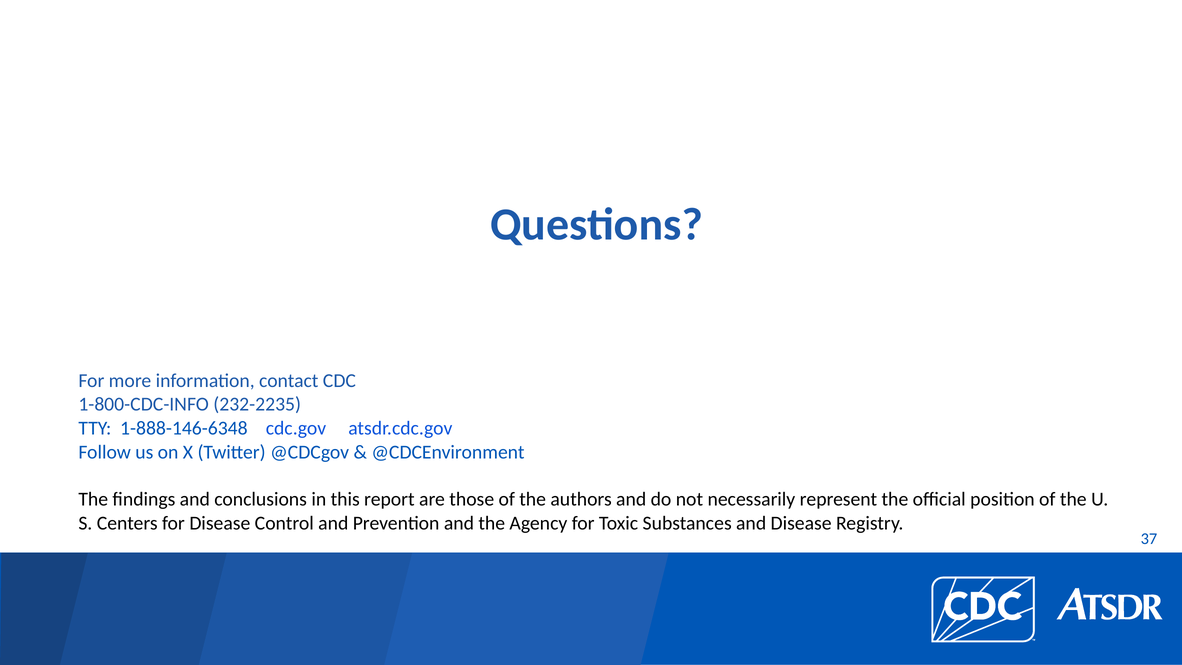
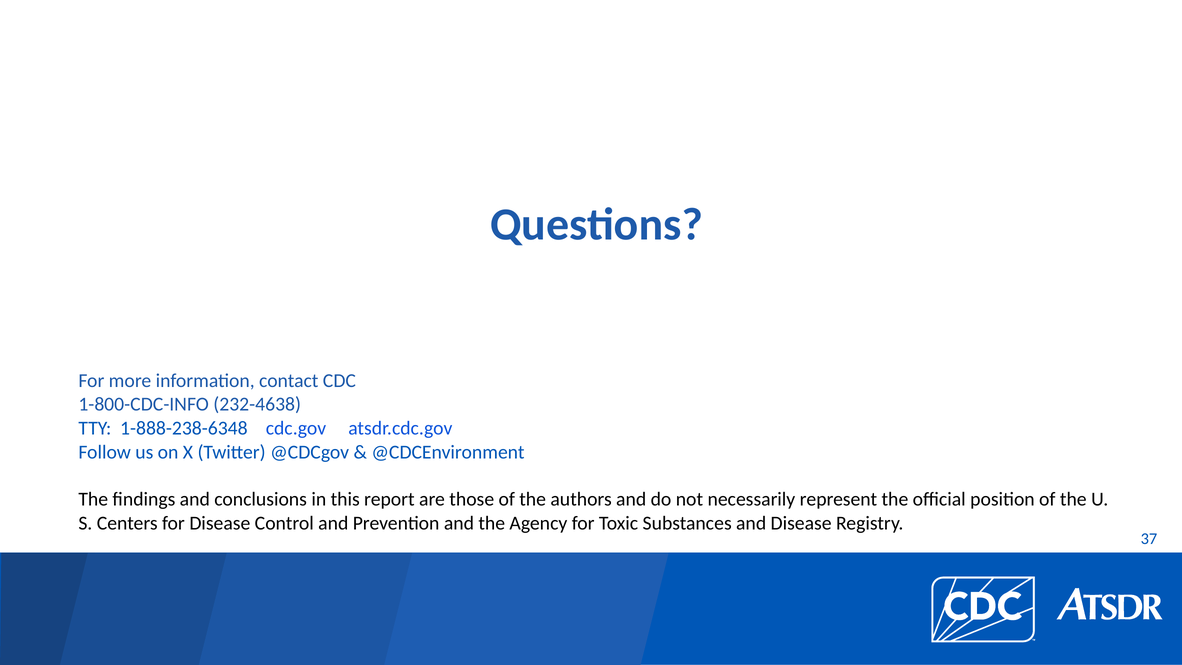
232-2235: 232-2235 -> 232-4638 (257, 404)
1-888-146-6348: 1-888-146-6348 -> 1-888-238-6348 (184, 428)
